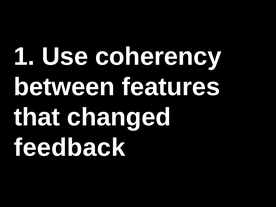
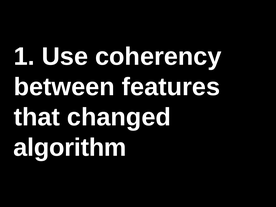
feedback: feedback -> algorithm (70, 148)
